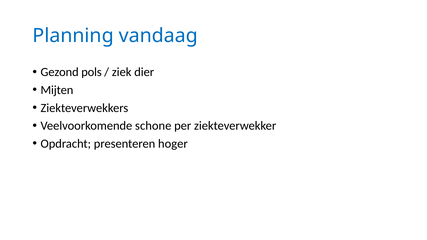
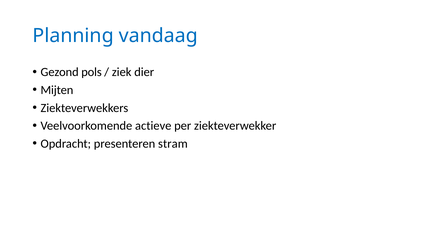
schone: schone -> actieve (153, 126)
hoger: hoger -> stram (173, 144)
